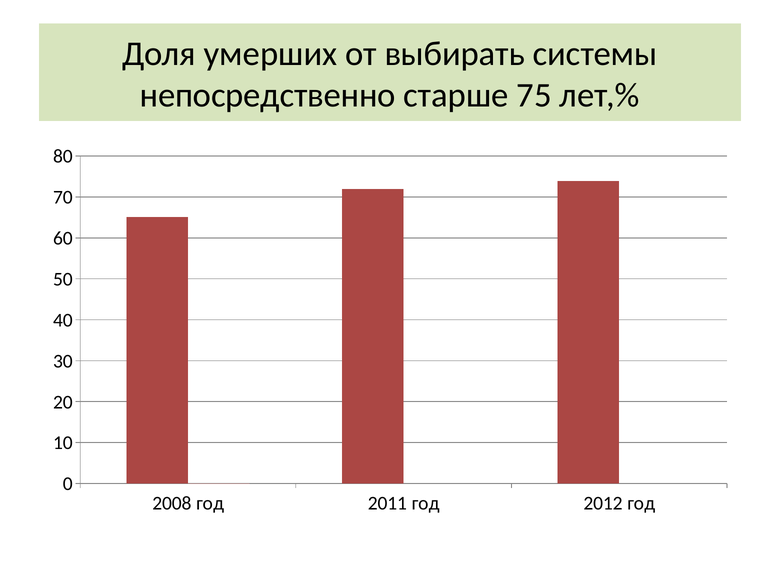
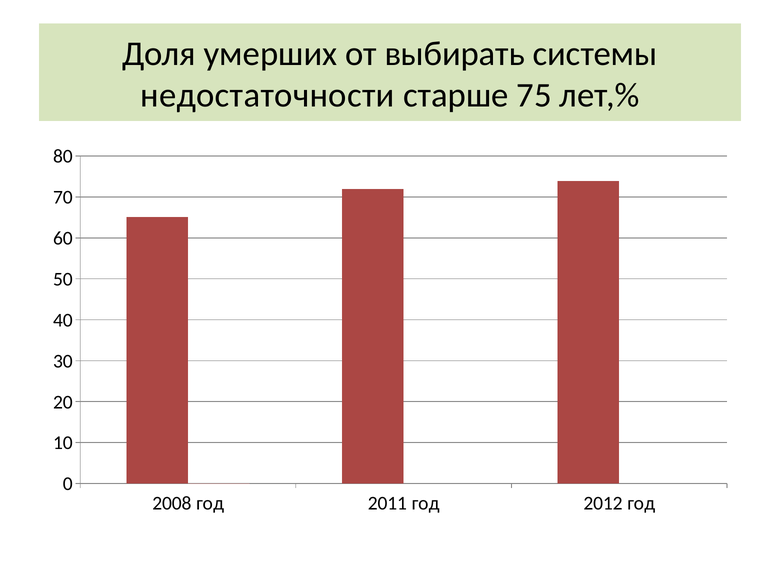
непосредственно: непосредственно -> недостаточности (267, 95)
